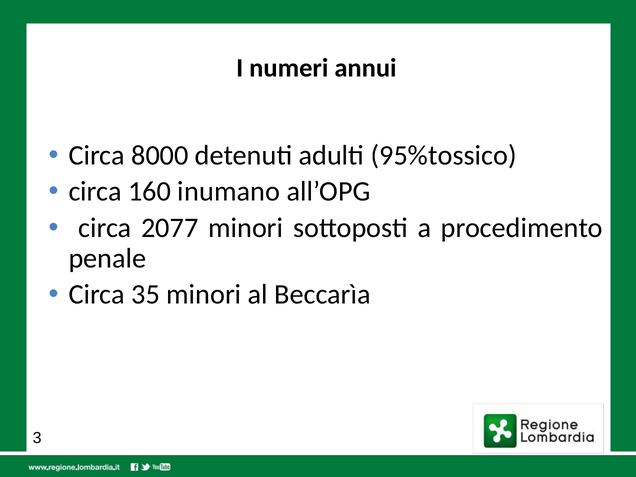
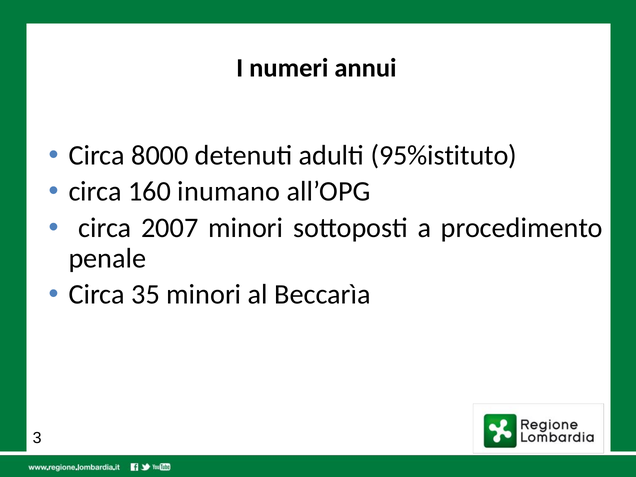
95%tossico: 95%tossico -> 95%istituto (444, 155)
2077: 2077 -> 2007 (170, 228)
